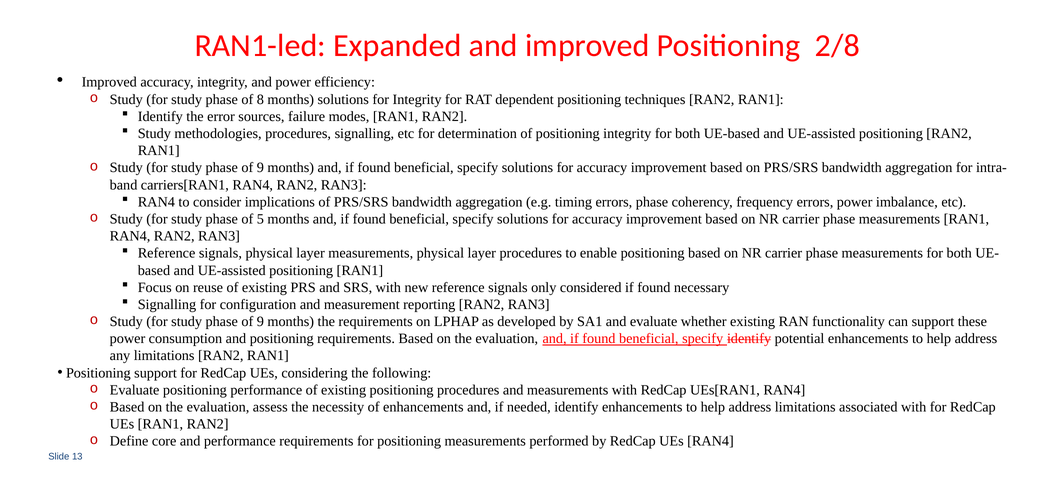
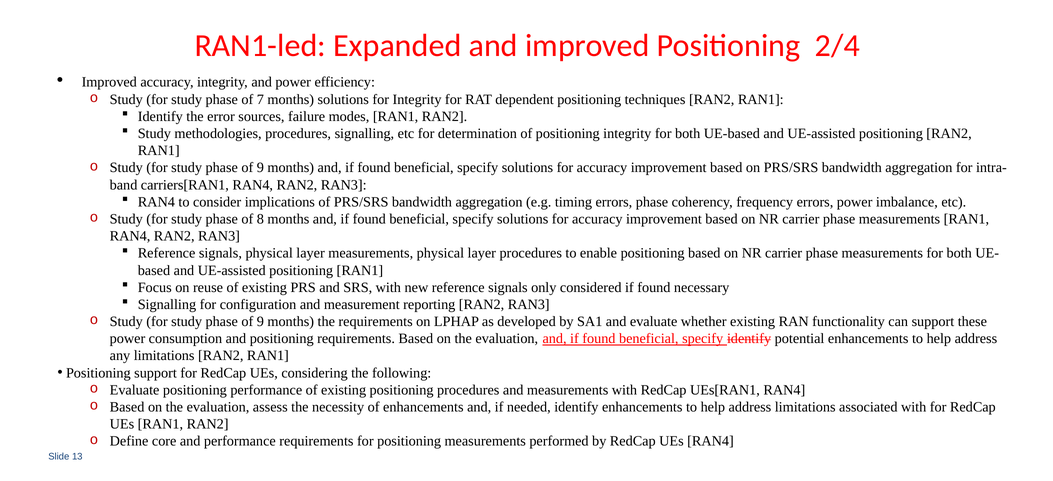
2/8: 2/8 -> 2/4 (837, 46)
8: 8 -> 7 (260, 99)
5: 5 -> 8 (260, 219)
